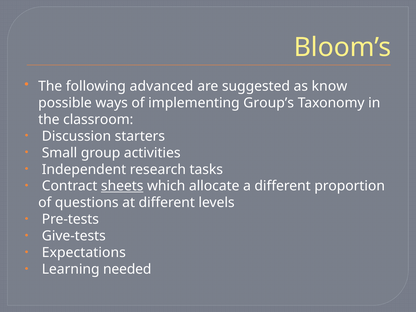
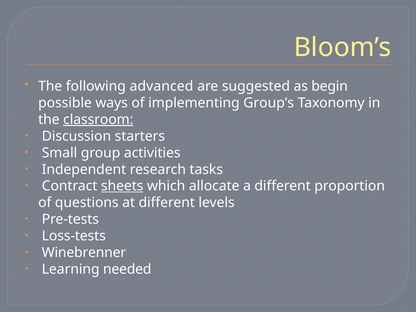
know: know -> begin (330, 86)
classroom underline: none -> present (98, 120)
Give-tests: Give-tests -> Loss-tests (74, 236)
Expectations: Expectations -> Winebrenner (84, 253)
